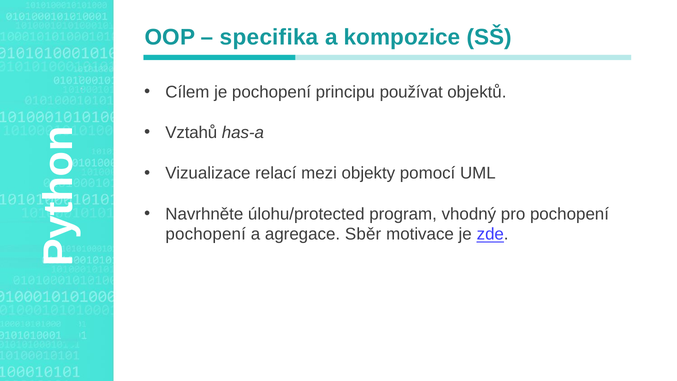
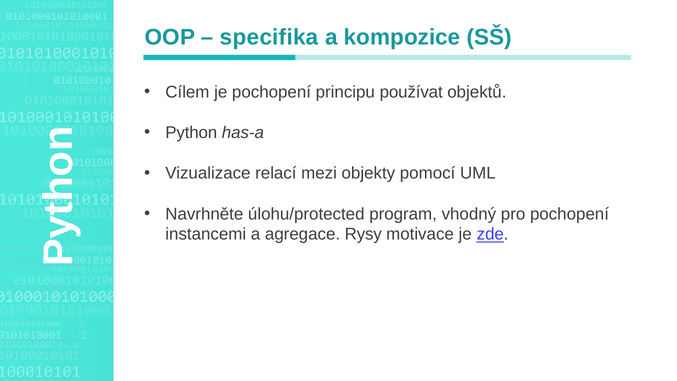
Vztahů: Vztahů -> Python (191, 133)
pochopení: pochopení -> instancemi (206, 234)
Sběr: Sběr -> Rysy (363, 234)
